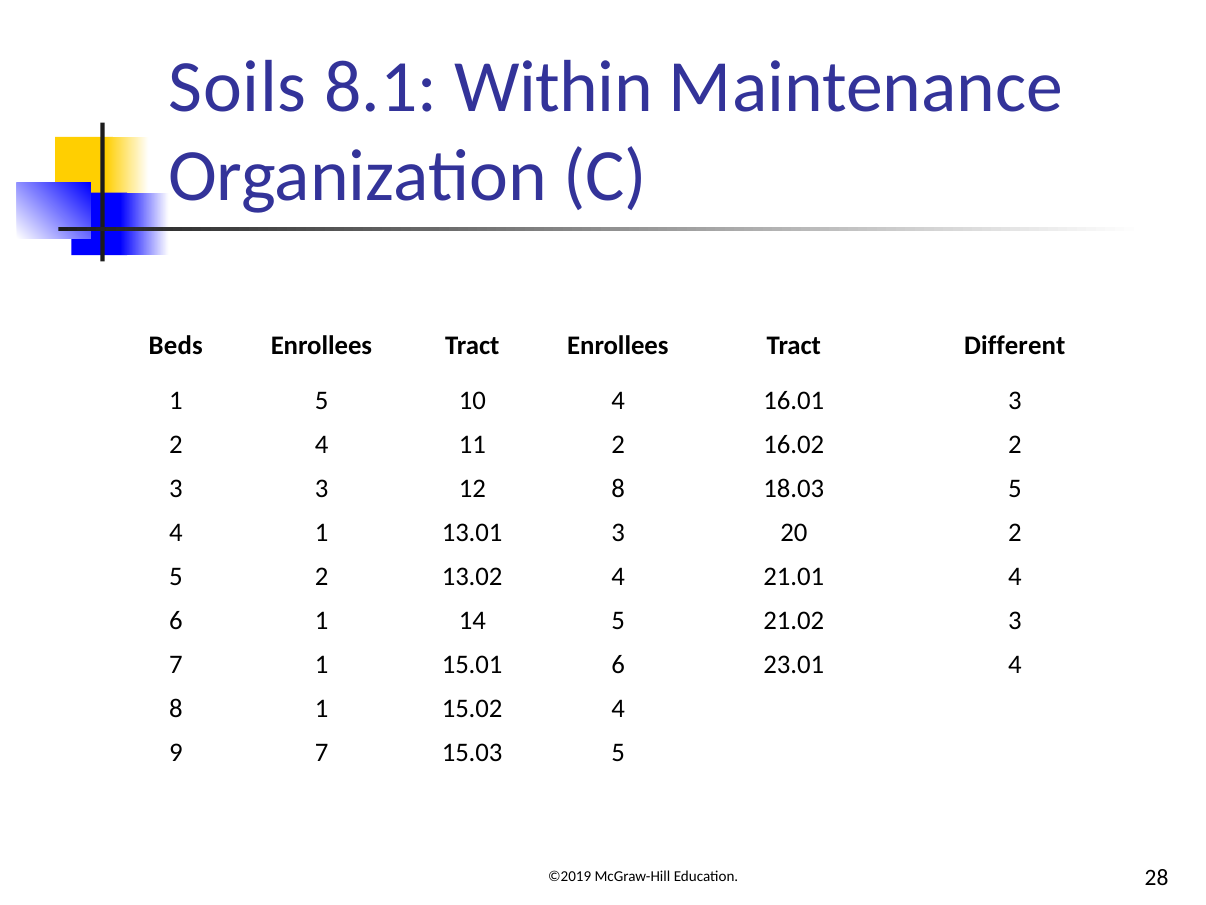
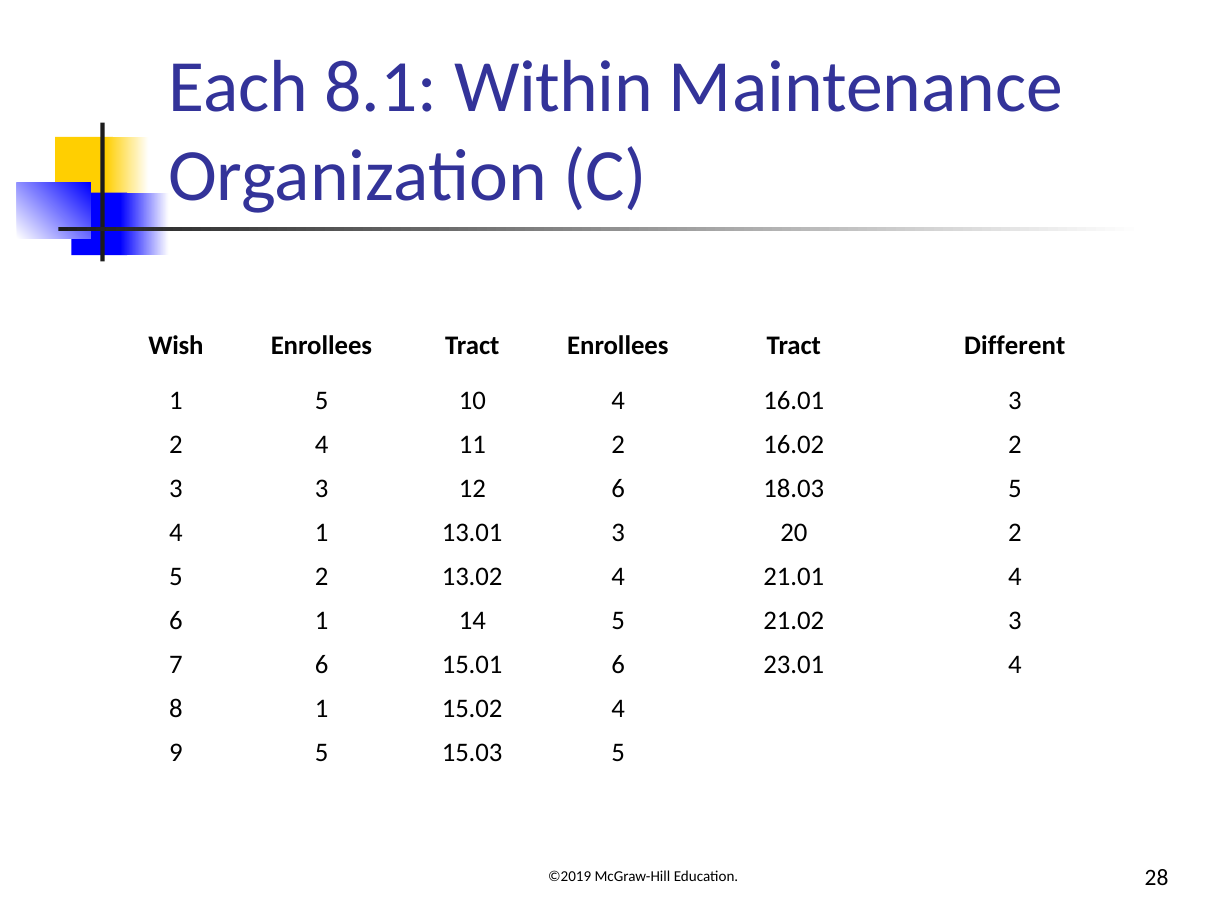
Soils: Soils -> Each (238, 88)
Beds: Beds -> Wish (176, 346)
12 8: 8 -> 6 (618, 489)
7 1: 1 -> 6 (322, 665)
9 7: 7 -> 5 (322, 752)
